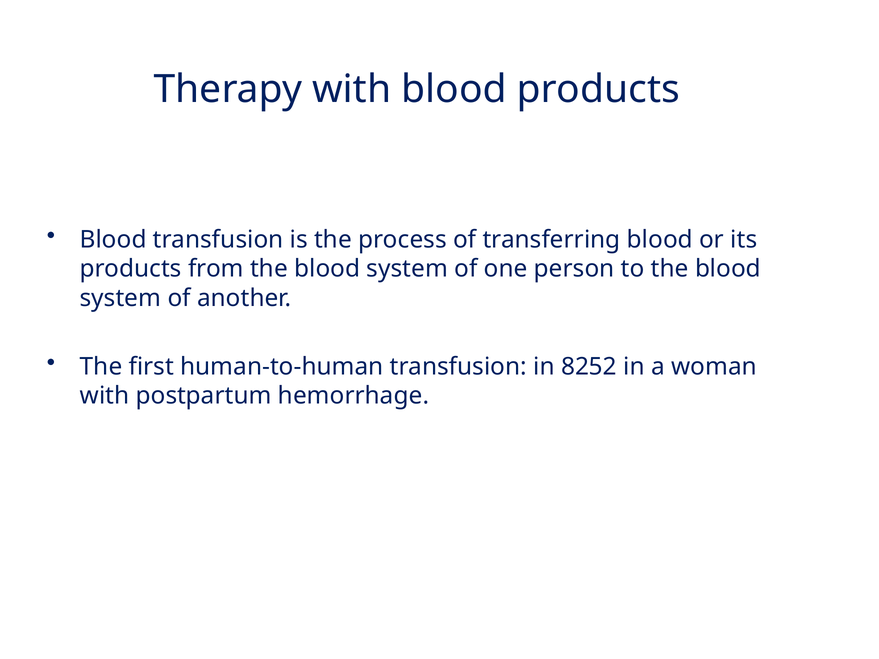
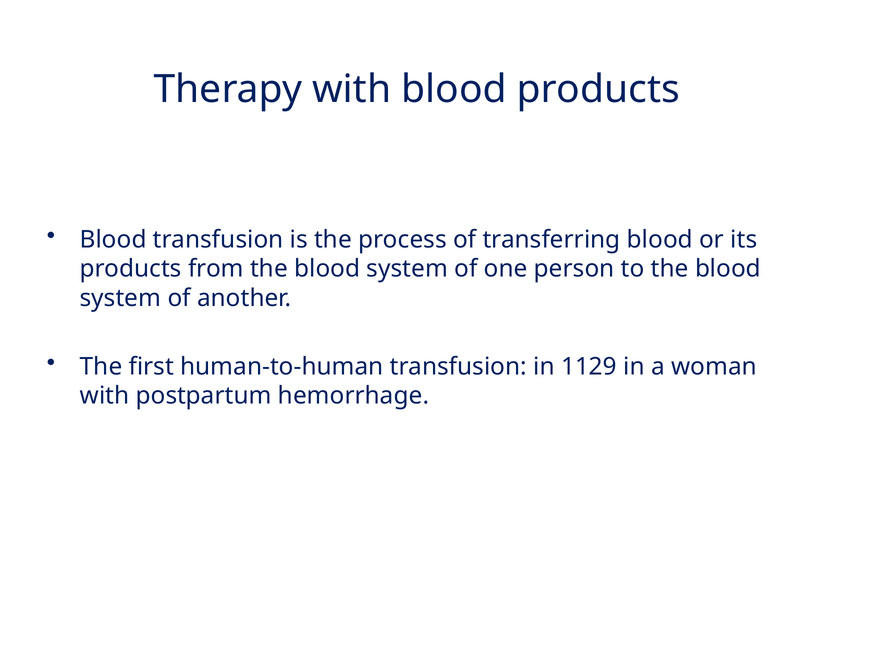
8252: 8252 -> 1129 (589, 367)
